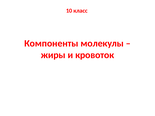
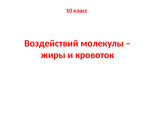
Компоненты: Компоненты -> Воздействий (51, 43)
